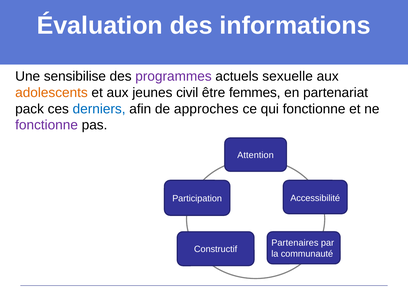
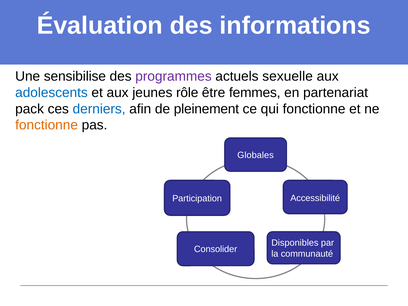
adolescents colour: orange -> blue (51, 93)
civil: civil -> rôle (187, 93)
approches: approches -> pleinement (206, 109)
fonctionne colour: purple -> orange (47, 125)
Attention: Attention -> Globales (256, 155)
Partenaires: Partenaires -> Disponibles (295, 243)
Constructif: Constructif -> Consolider (216, 249)
